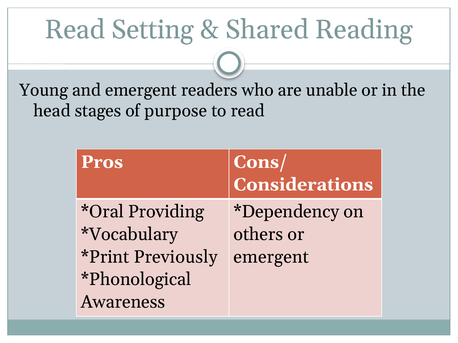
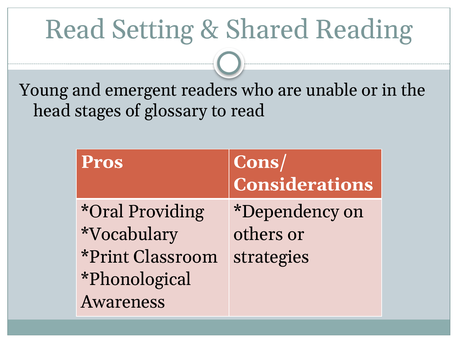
purpose: purpose -> glossary (176, 111)
Previously: Previously -> Classroom (176, 257)
emergent: emergent -> strategies (271, 257)
